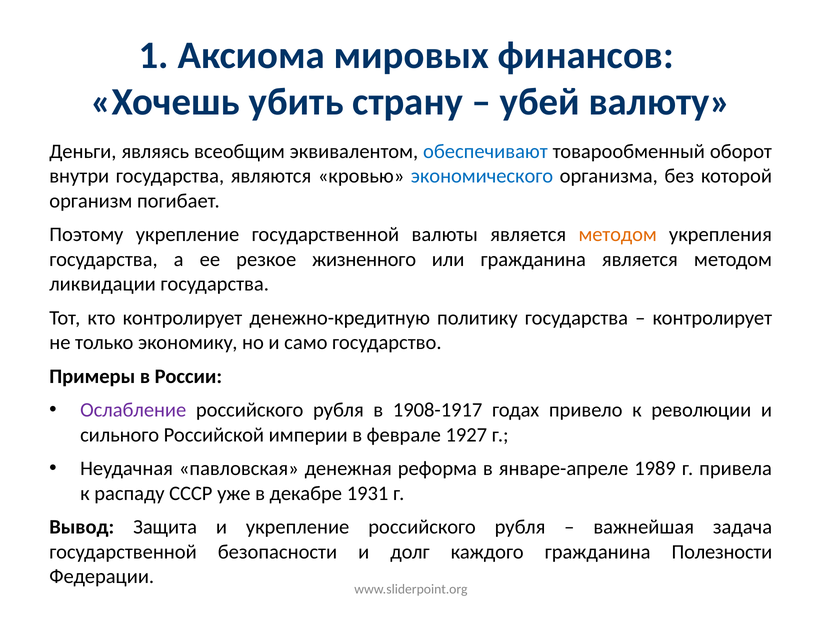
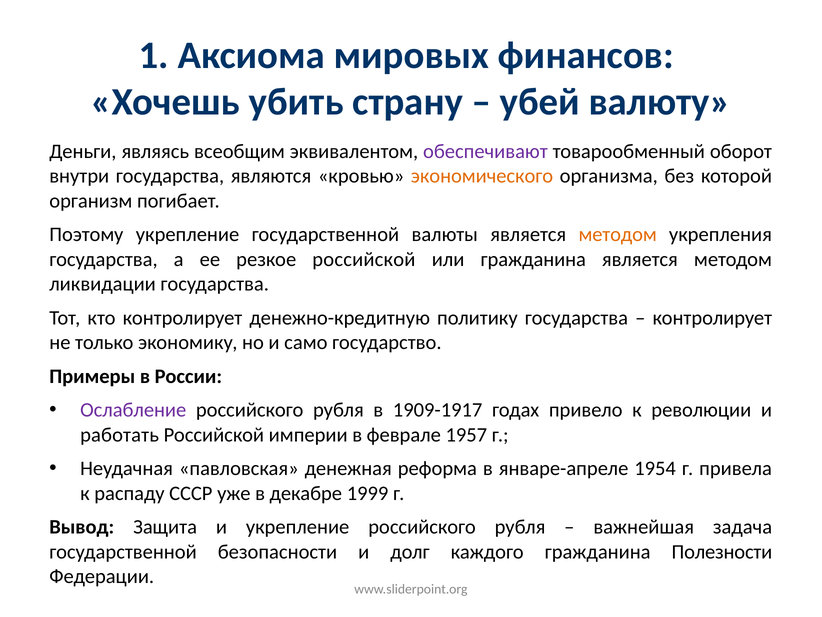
обеспечивают colour: blue -> purple (485, 151)
экономического colour: blue -> orange (482, 176)
резкое жизненного: жизненного -> российской (364, 259)
1908-1917: 1908-1917 -> 1909-1917 (438, 410)
сильного: сильного -> работать (120, 434)
1927: 1927 -> 1957 (466, 434)
1989: 1989 -> 1954 (655, 468)
1931: 1931 -> 1999 (368, 493)
